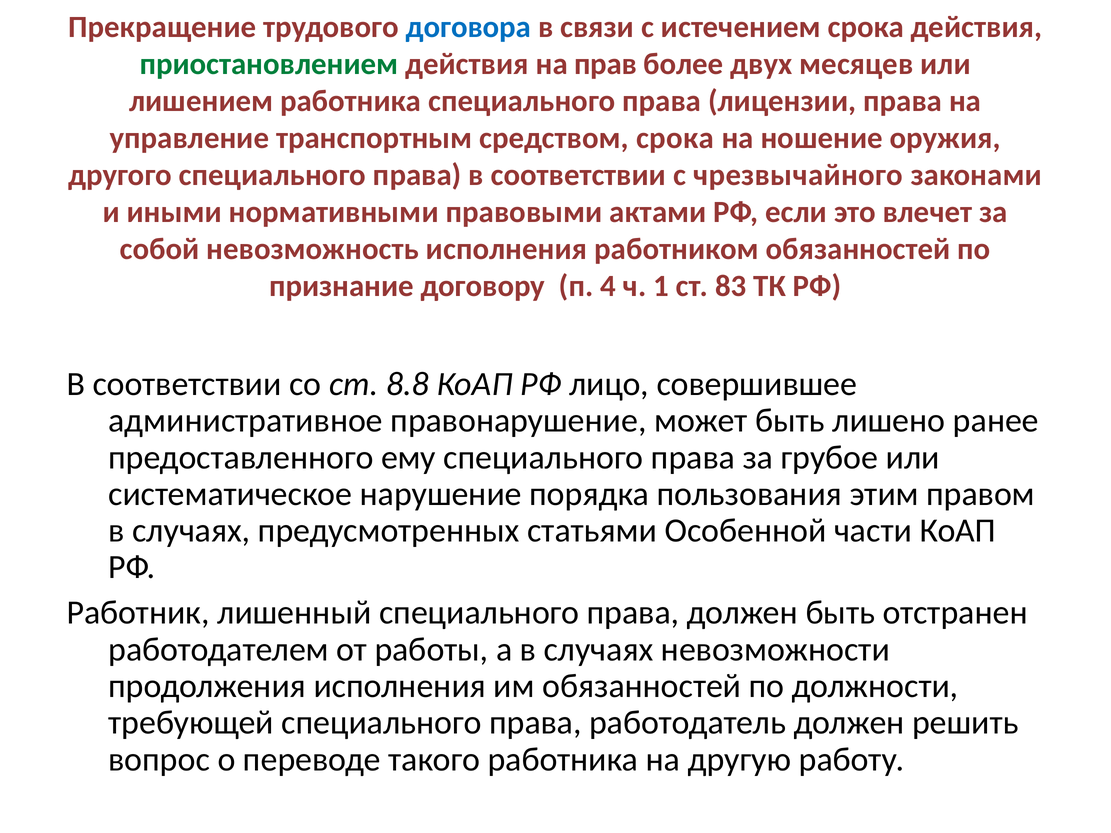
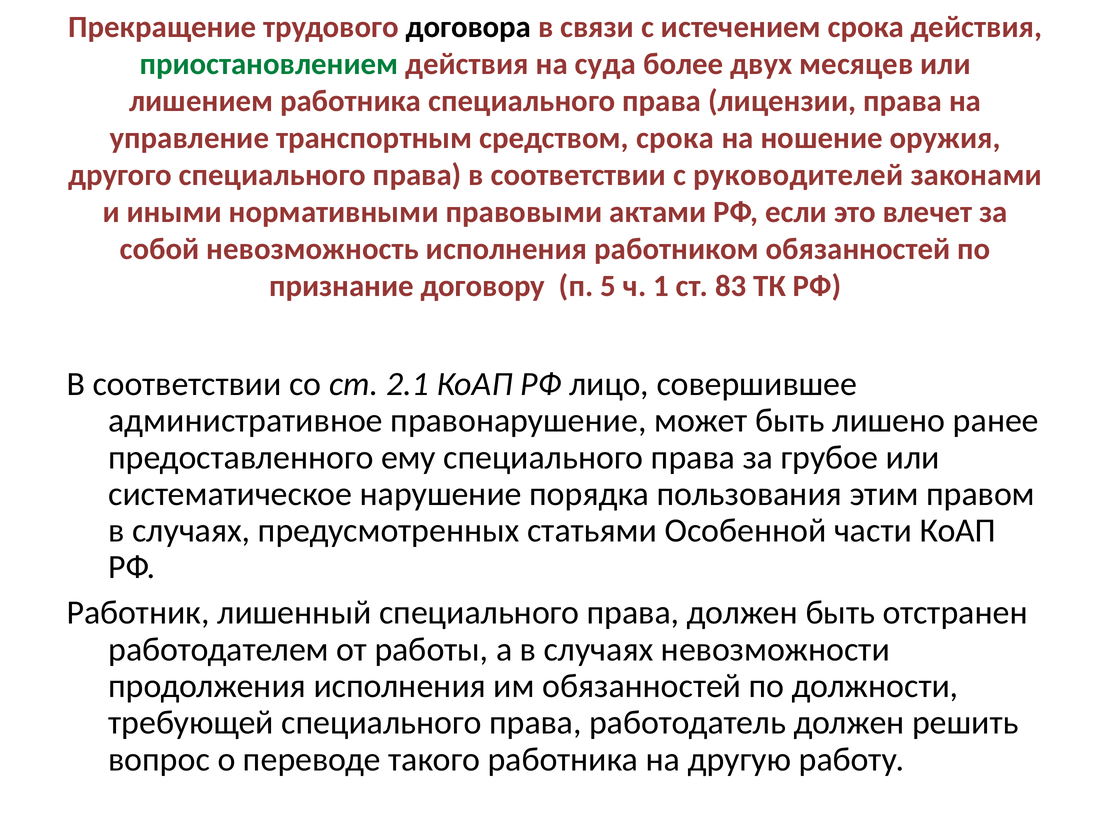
договора colour: blue -> black (468, 27)
прав: прав -> суда (605, 64)
чрезвычайного: чрезвычайного -> руководителей (798, 175)
4: 4 -> 5 (608, 286)
8.8: 8.8 -> 2.1 (408, 384)
